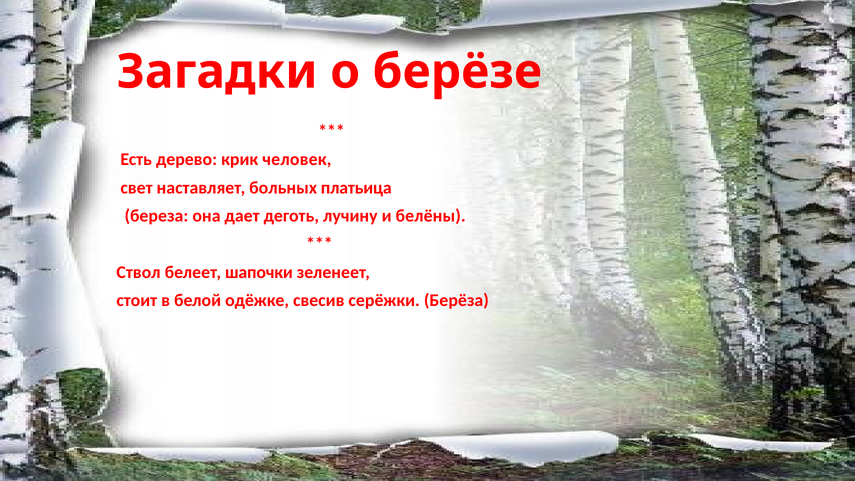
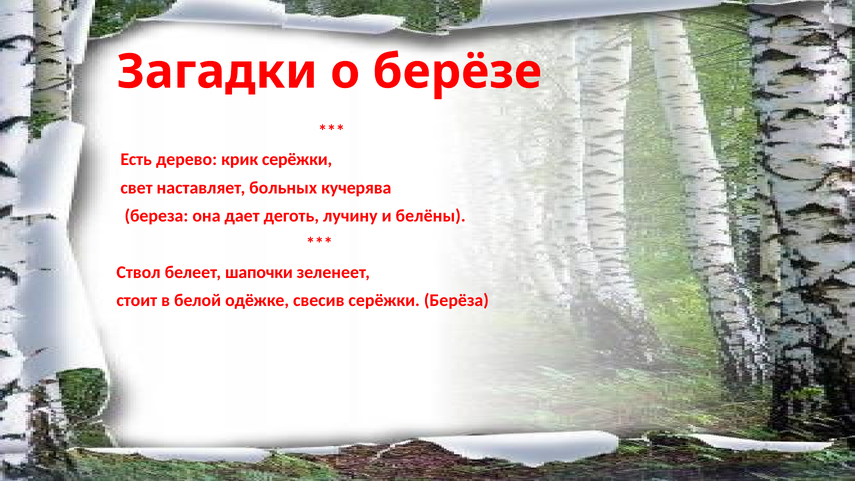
крик человек: человек -> серёжки (297, 159)
платьица: платьица -> кучерява (356, 188)
